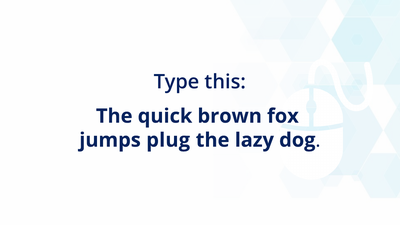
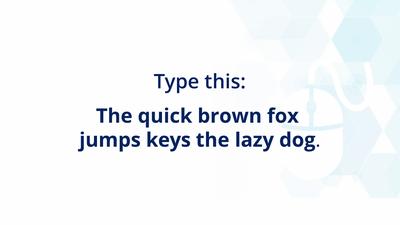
plug: plug -> keys (168, 140)
